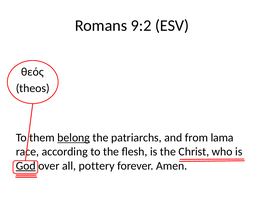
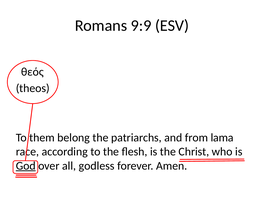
9:2: 9:2 -> 9:9 (141, 26)
belong underline: present -> none (74, 138)
pottery: pottery -> godless (97, 166)
